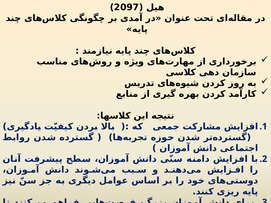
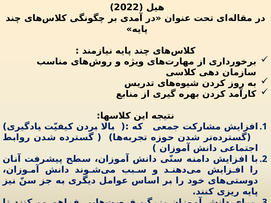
2097: 2097 -> 2022 (127, 7)
